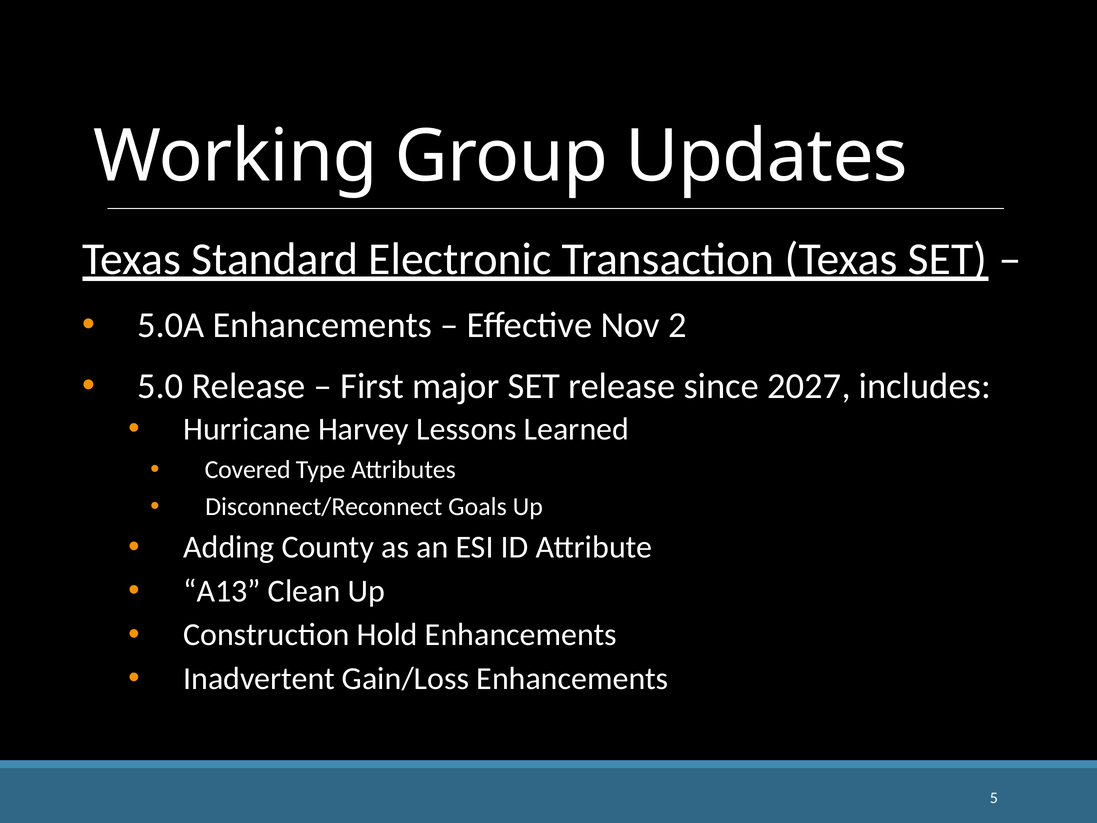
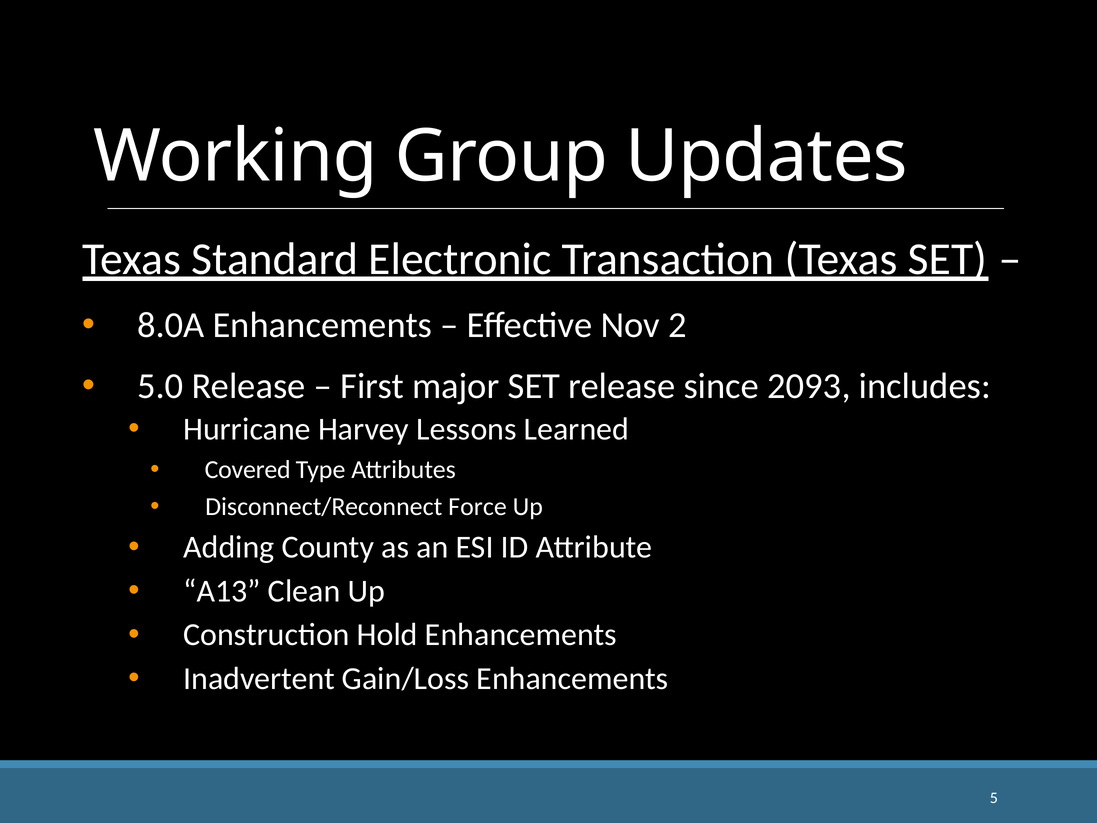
5.0A: 5.0A -> 8.0A (171, 325)
2027: 2027 -> 2093 (809, 386)
Goals: Goals -> Force (478, 507)
